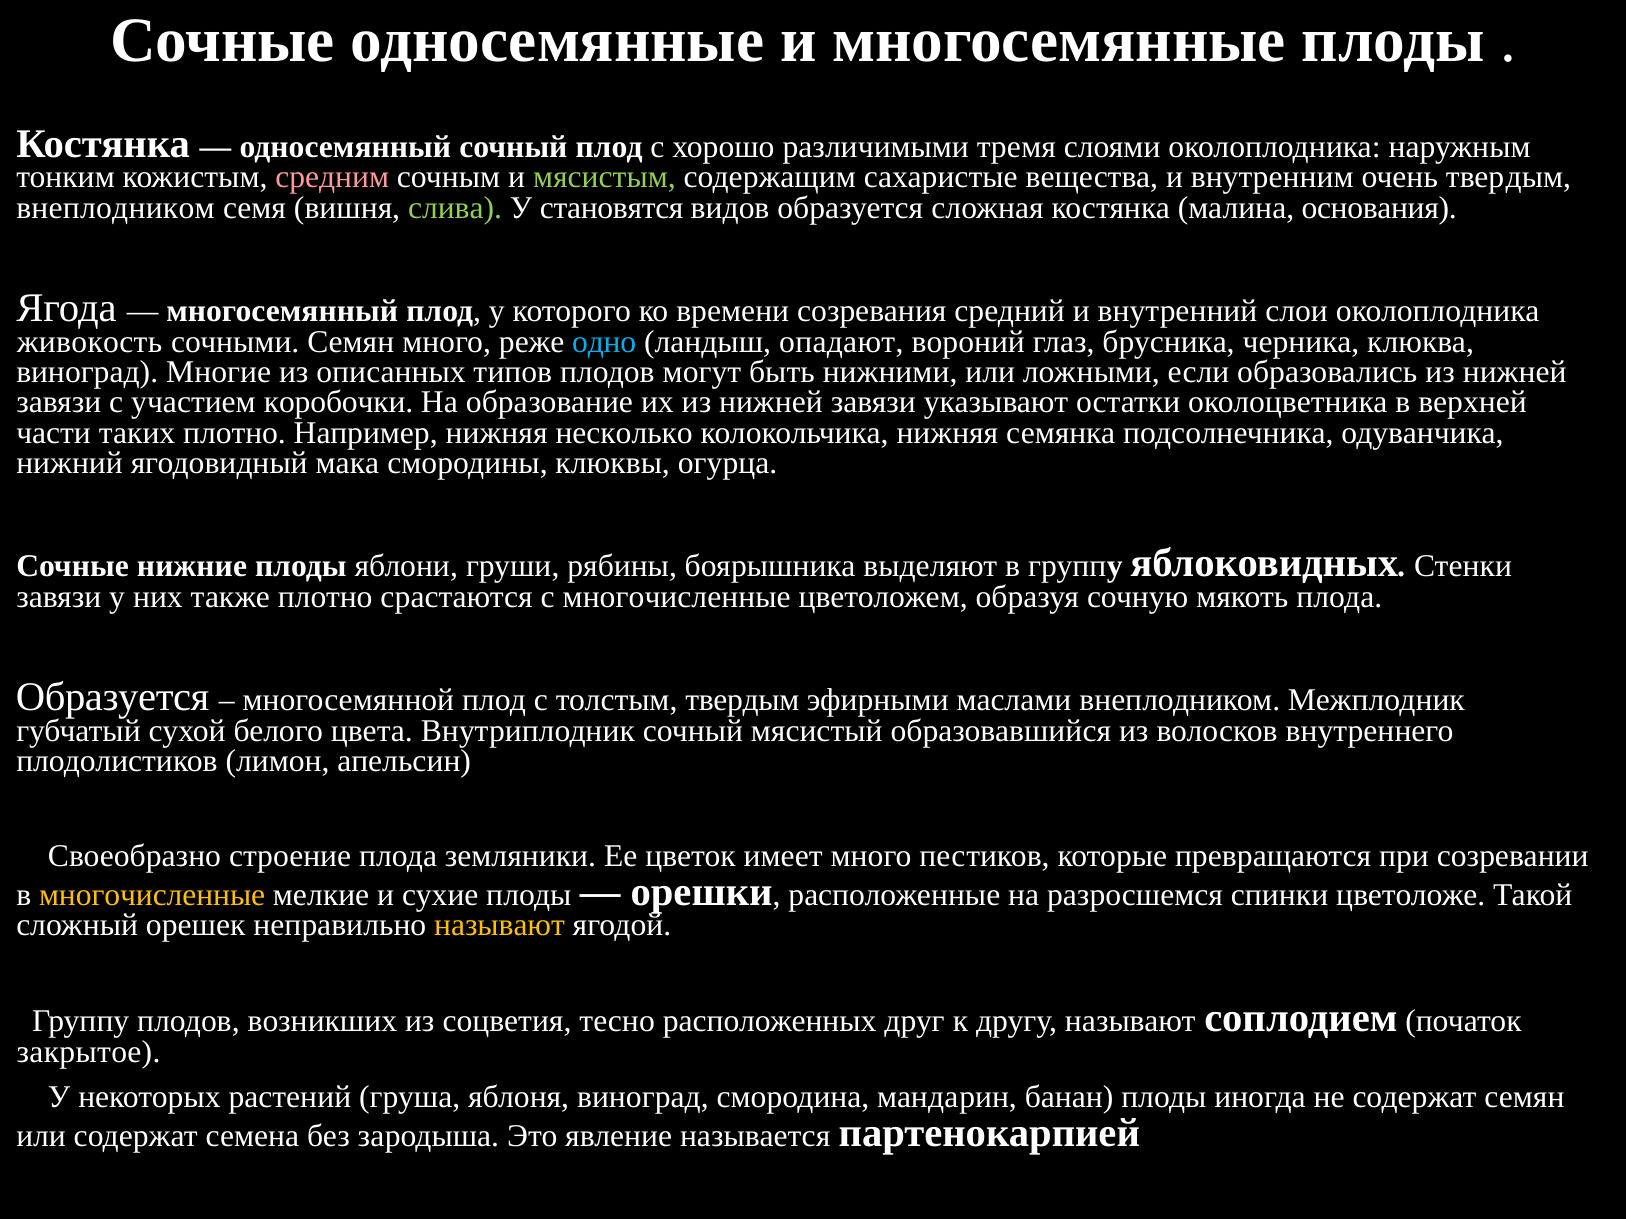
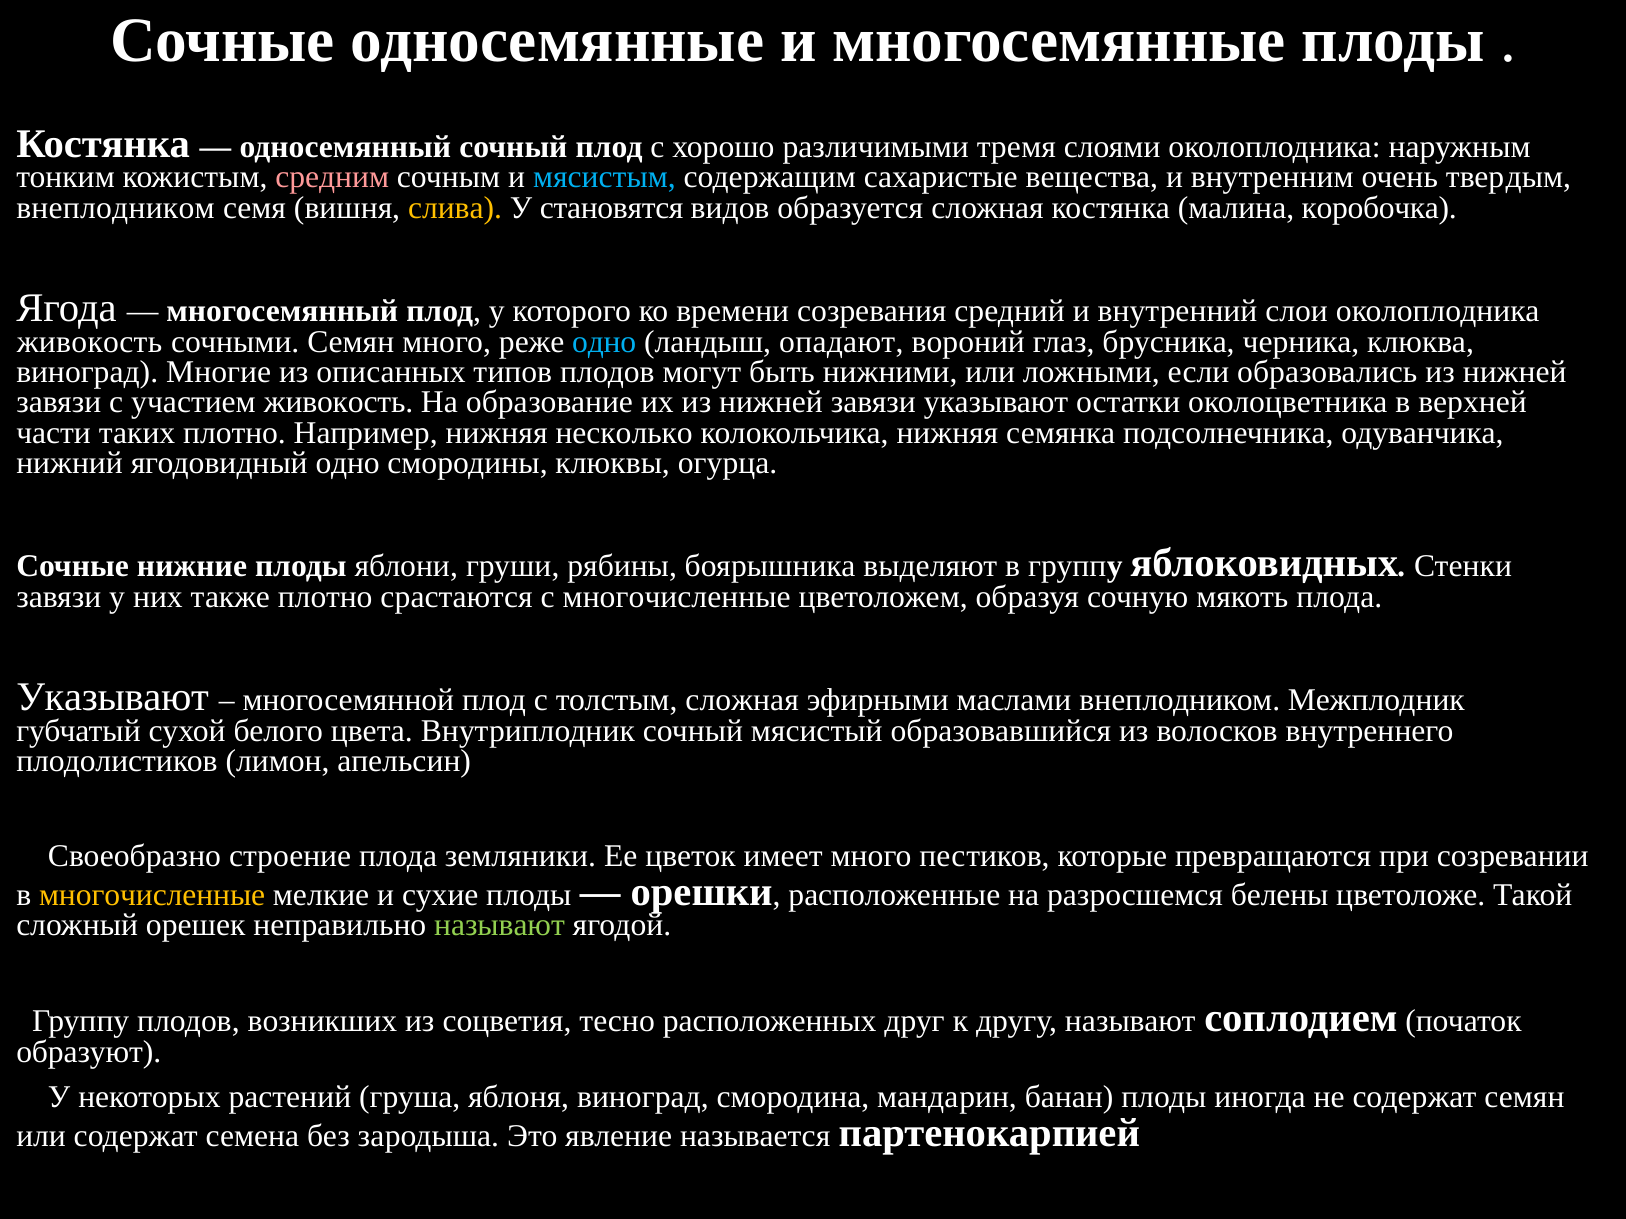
мясистым colour: light green -> light blue (604, 177)
слива colour: light green -> yellow (455, 208)
основания: основания -> коробочка (1379, 208)
участием коробочки: коробочки -> живокость (339, 402)
ягодовидный мака: мака -> одно (348, 463)
Образуется: Образуется -> Указывают (113, 698)
толстым твердым: твердым -> сложная (742, 701)
спинки: спинки -> белены (1280, 895)
называют colour: yellow -> light green (500, 926)
закрытое: закрытое -> образуют (89, 1052)
